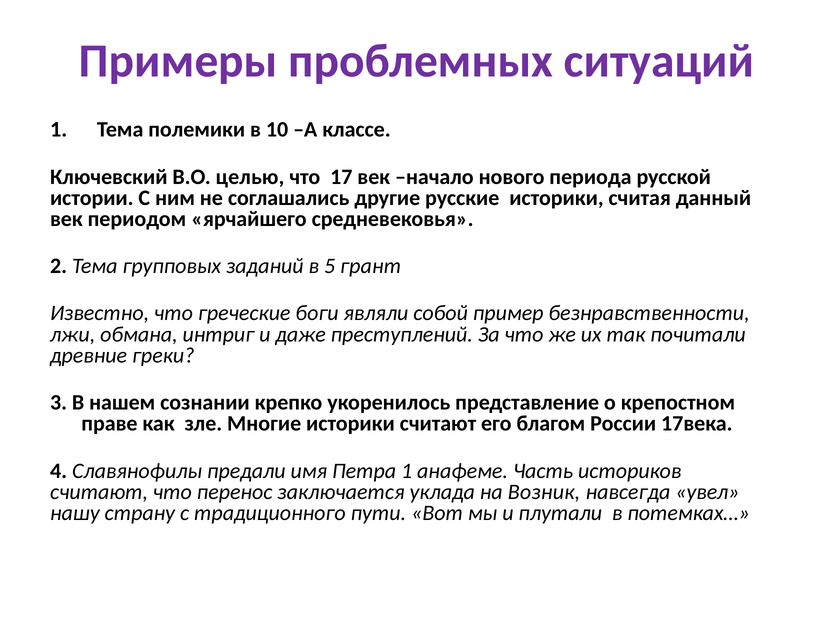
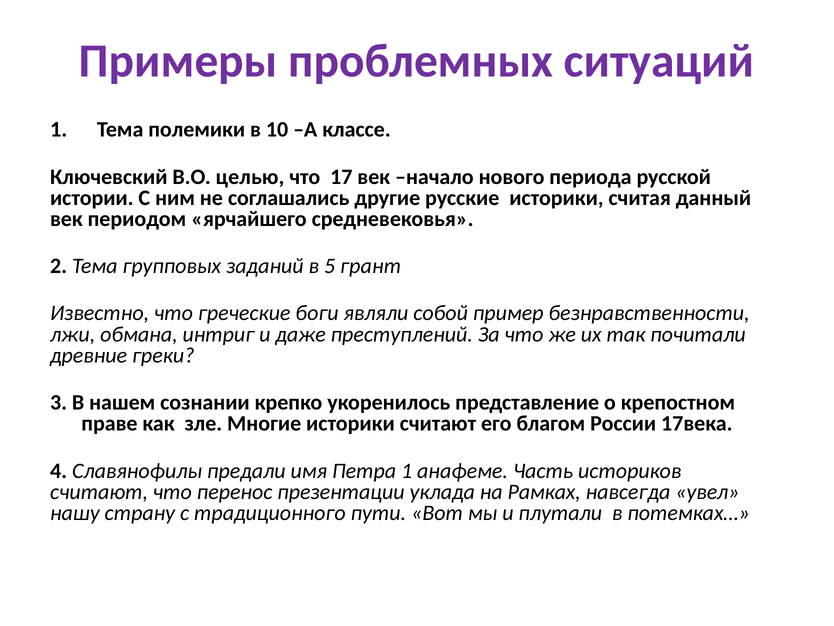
заключается: заключается -> презентации (341, 491)
Возник: Возник -> Рамках (544, 491)
